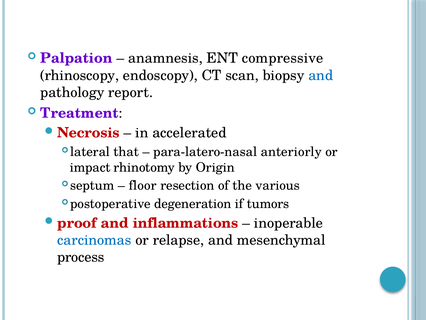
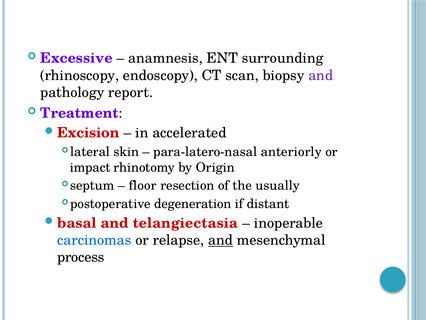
Palpation: Palpation -> Excessive (76, 58)
compressive: compressive -> surrounding (283, 58)
and colour: blue -> purple (321, 75)
Necrosis: Necrosis -> Excision (88, 133)
that: that -> skin (126, 152)
various: various -> usually (278, 185)
tumors: tumors -> distant (268, 204)
proof: proof -> basal (77, 223)
inflammations: inflammations -> telangiectasia (185, 223)
and underline: none -> present (221, 240)
